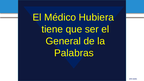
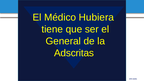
Palabras: Palabras -> Adscritas (74, 53)
